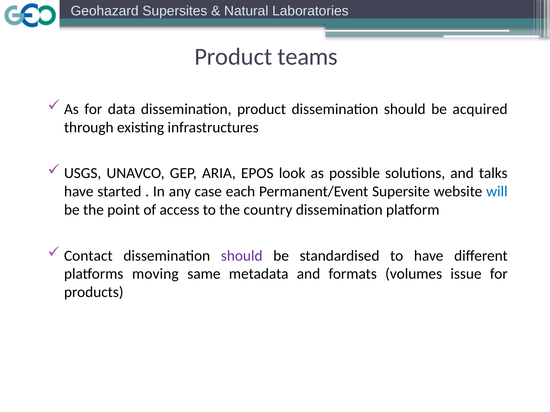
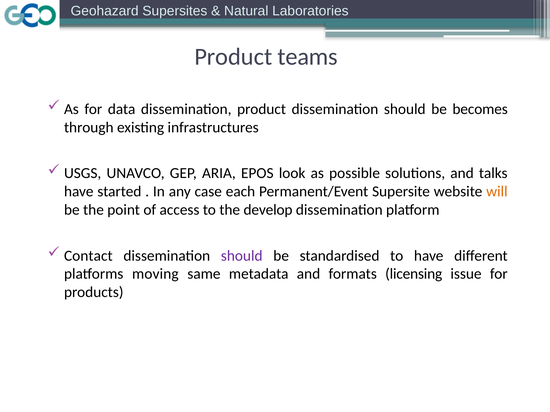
acquired: acquired -> becomes (480, 109)
will colour: blue -> orange (497, 192)
country: country -> develop (268, 210)
volumes: volumes -> licensing (414, 274)
